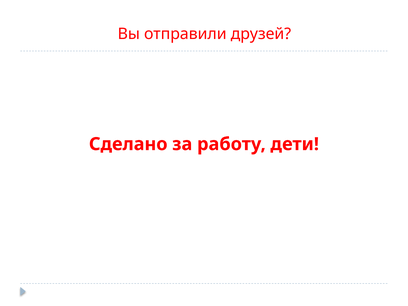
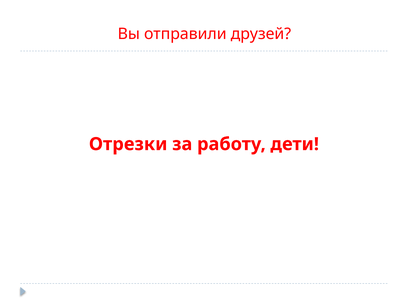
Сделано: Сделано -> Отрезки (128, 144)
